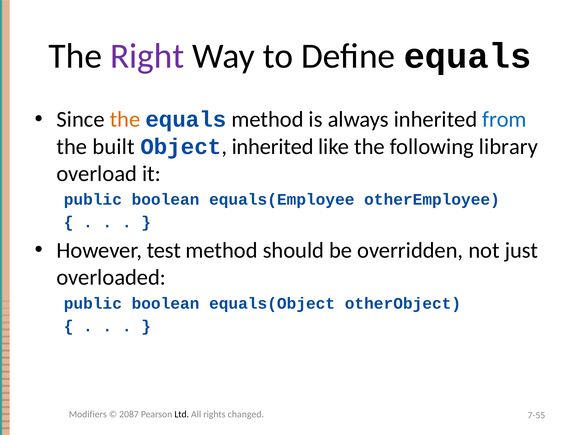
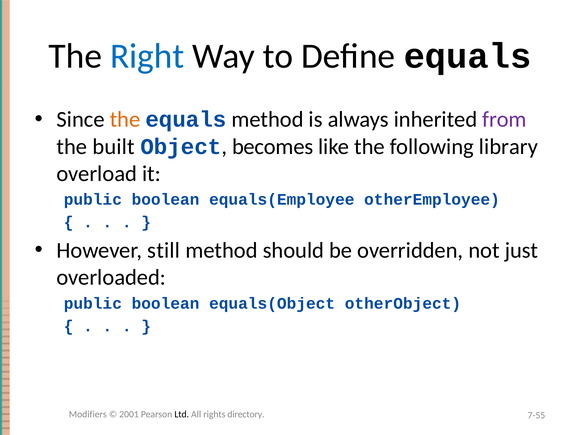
Right colour: purple -> blue (147, 56)
from colour: blue -> purple (504, 120)
Object inherited: inherited -> becomes (273, 147)
test: test -> still (164, 250)
2087: 2087 -> 2001 (129, 414)
changed: changed -> directory (246, 414)
